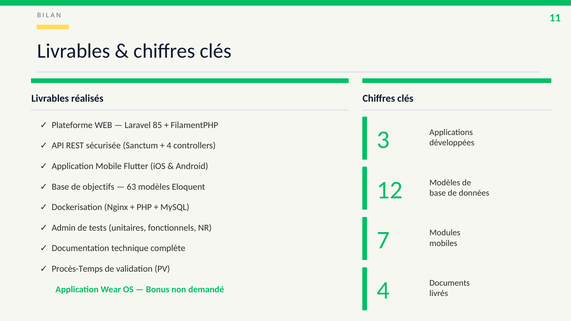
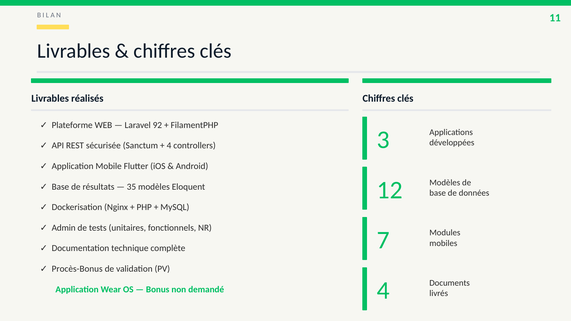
85: 85 -> 92 (157, 125)
objectifs: objectifs -> résultats (99, 187)
63: 63 -> 35 (131, 187)
Procès-Temps: Procès-Temps -> Procès-Bonus (77, 269)
